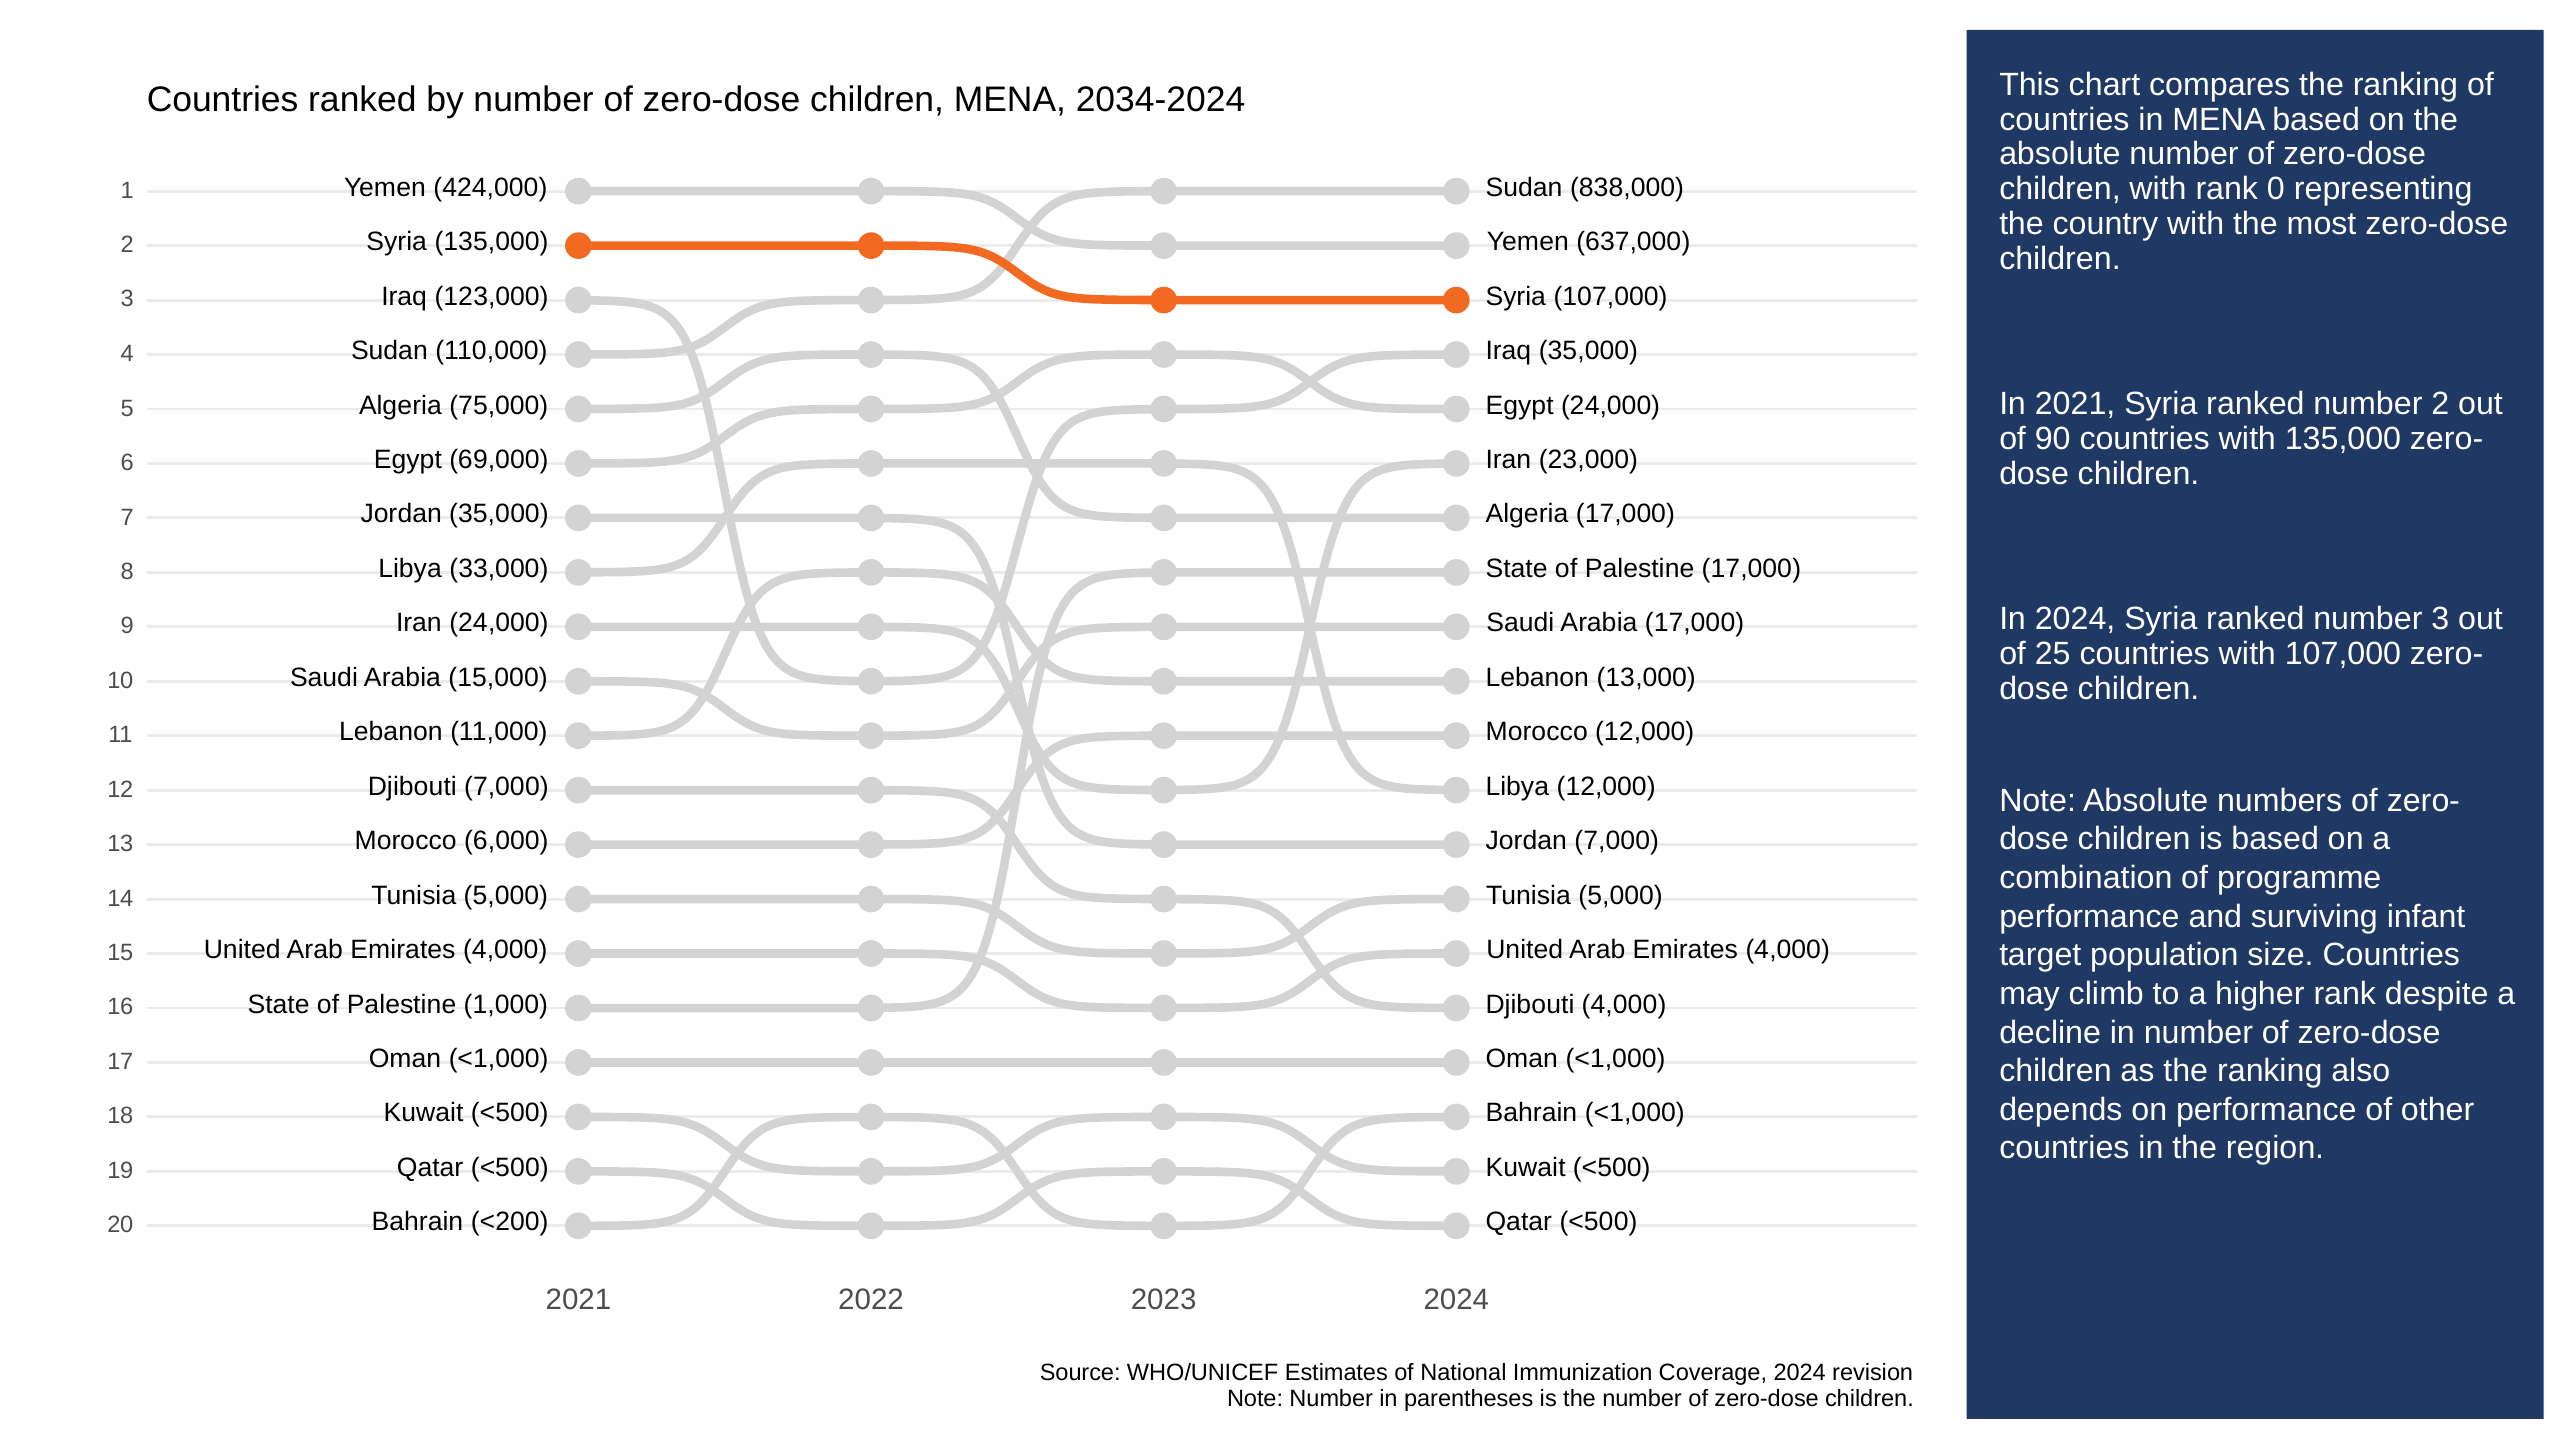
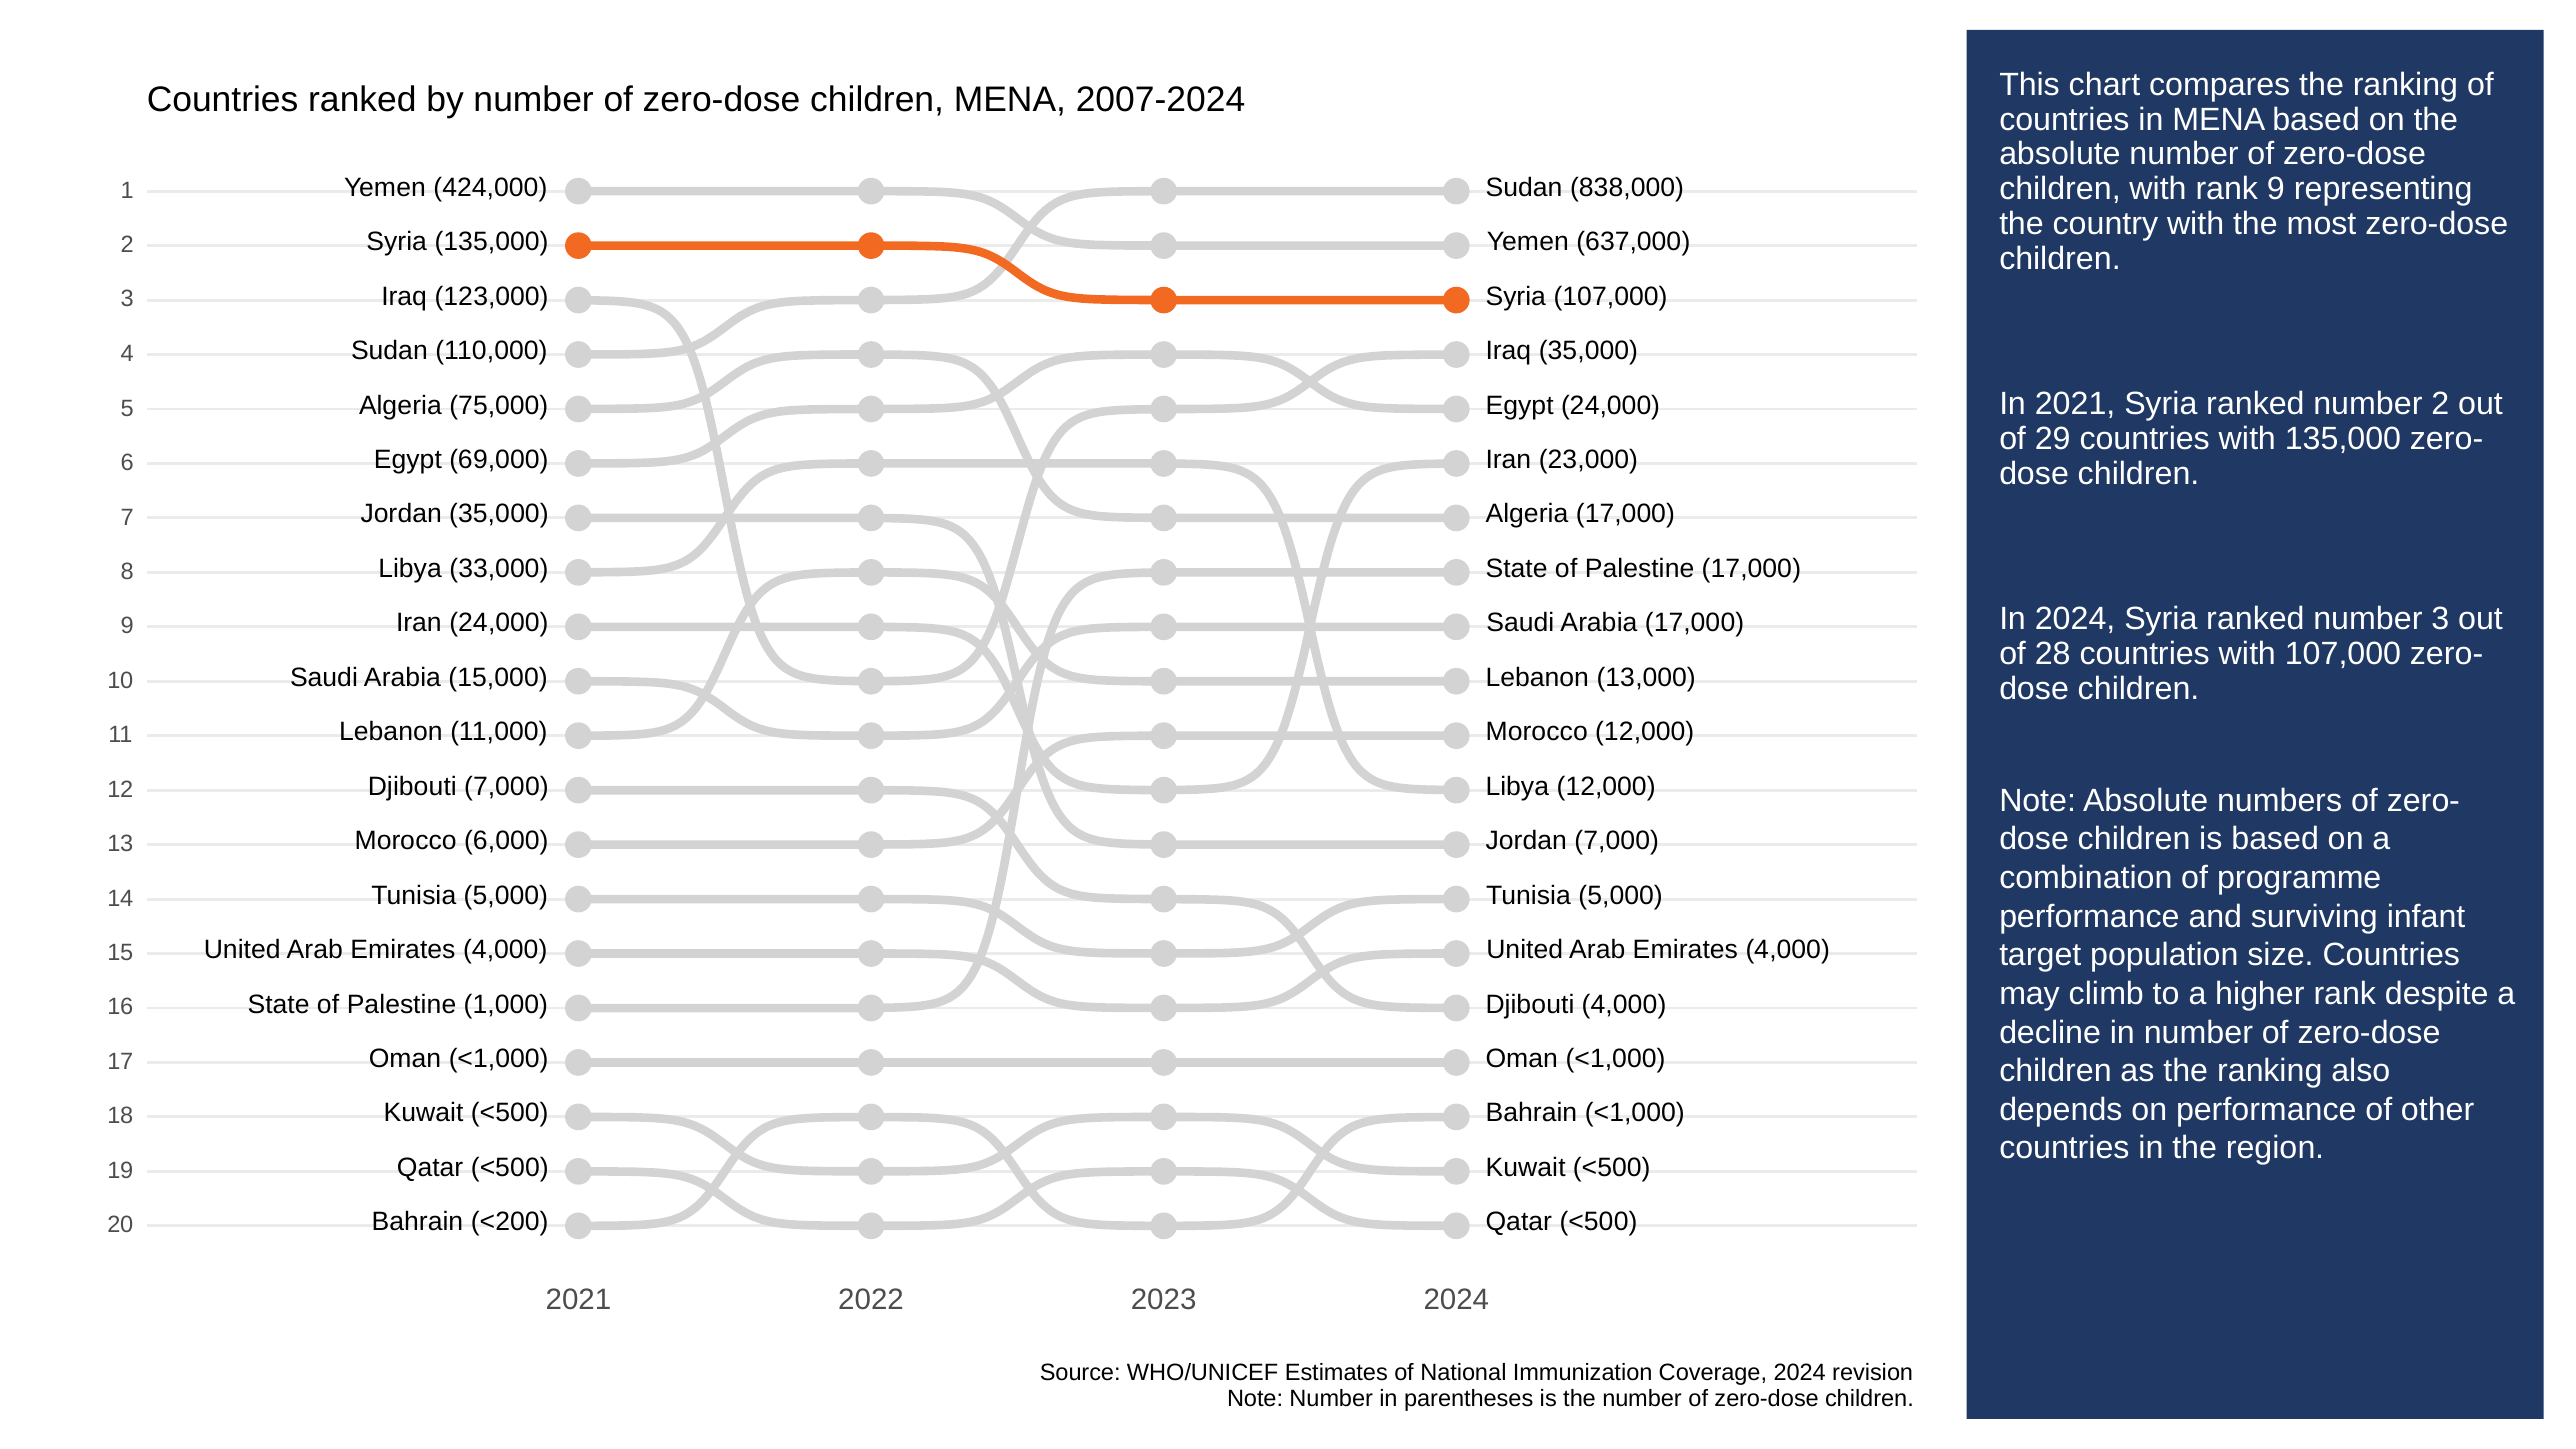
2034-2024: 2034-2024 -> 2007-2024 (1161, 100)
rank 0: 0 -> 9 (2276, 189)
90: 90 -> 29 (2053, 439)
25: 25 -> 28 (2053, 654)
